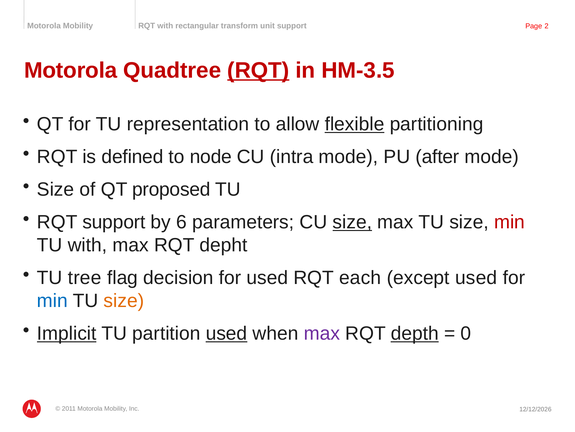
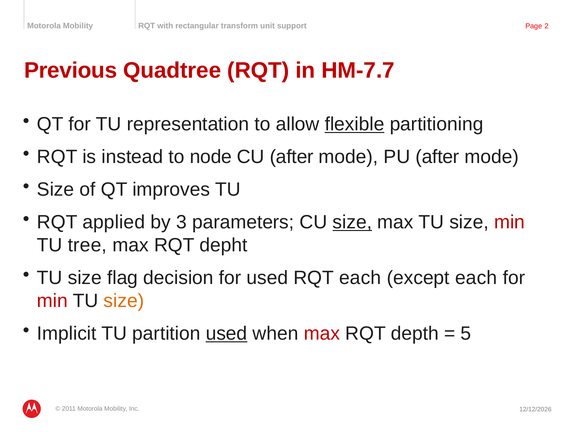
Motorola: Motorola -> Previous (71, 70)
RQT underline: present -> none (258, 70)
HM-3.5: HM-3.5 -> HM-7.7 (358, 70)
defined: defined -> instead (132, 157)
CU intra: intra -> after (292, 157)
proposed: proposed -> improves (171, 189)
RQT support: support -> applied (114, 222)
6: 6 -> 3 (181, 222)
TU with: with -> tree (87, 245)
tree: tree -> size (85, 277)
except used: used -> each (476, 277)
min colour: blue -> red (52, 300)
Implicit underline: present -> none (67, 333)
max colour: purple -> red (322, 333)
depth underline: present -> none (415, 333)
0: 0 -> 5 (466, 333)
